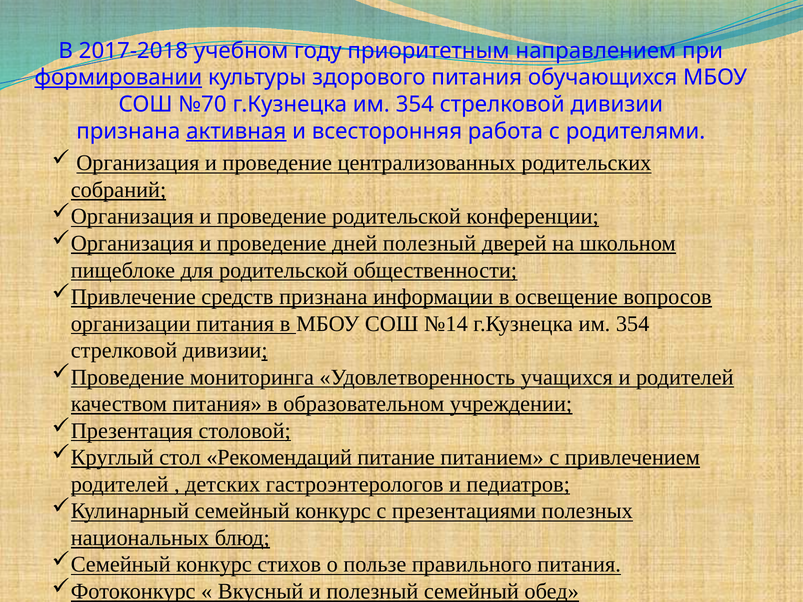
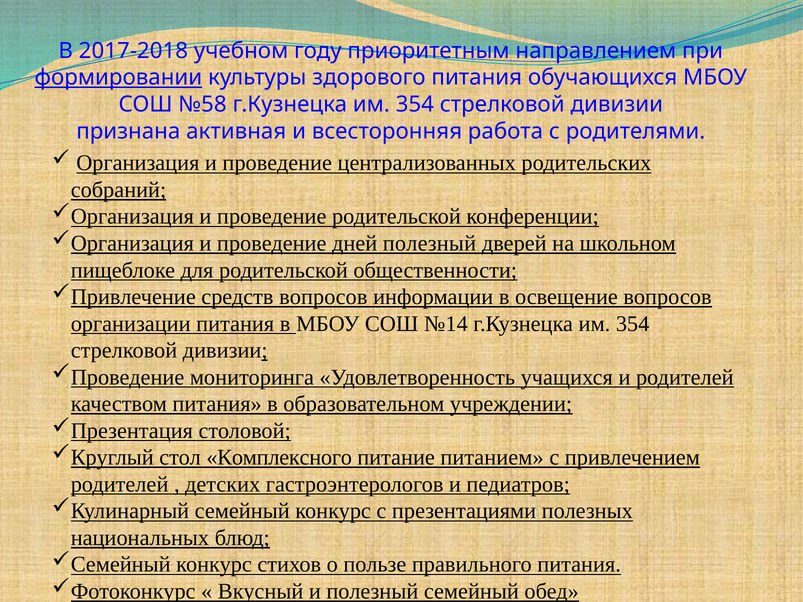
№70: №70 -> №58 (202, 104)
активная underline: present -> none (236, 131)
средств признана: признана -> вопросов (323, 297)
Рекомендаций: Рекомендаций -> Комплексного (279, 458)
